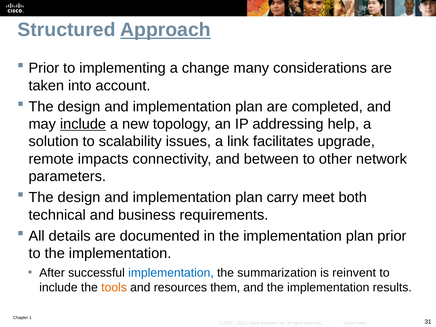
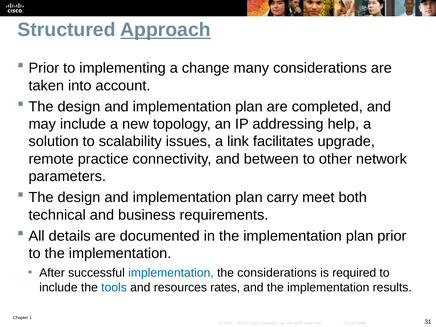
include underline: present -> none (83, 124)
impacts: impacts -> practice (103, 159)
the summarization: summarization -> considerations (277, 273)
reinvent: reinvent -> required (354, 273)
tools colour: orange -> blue (114, 287)
them: them -> rates (225, 287)
